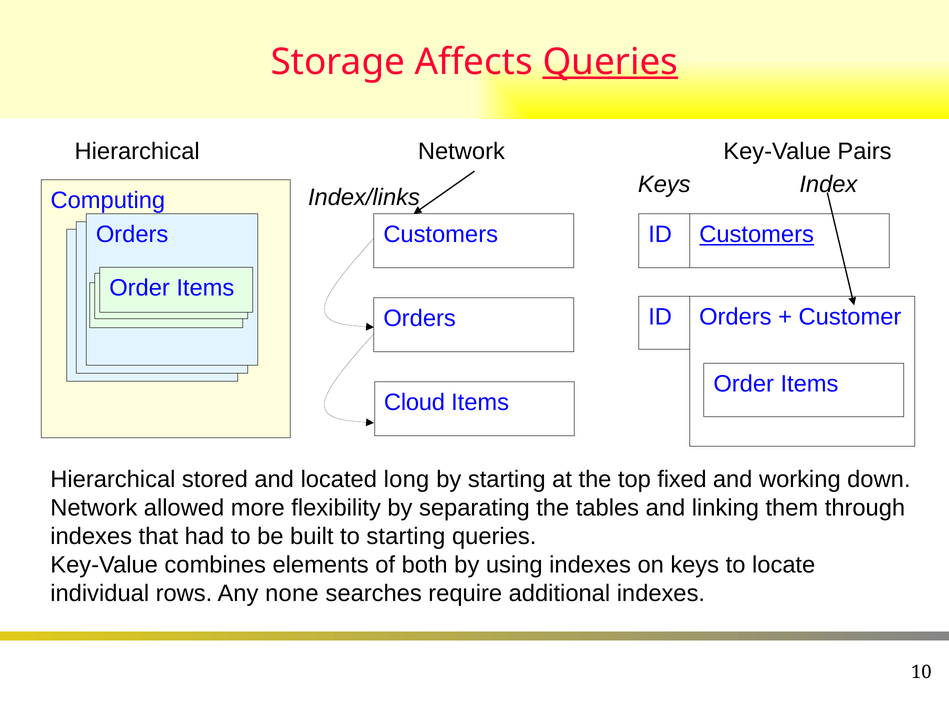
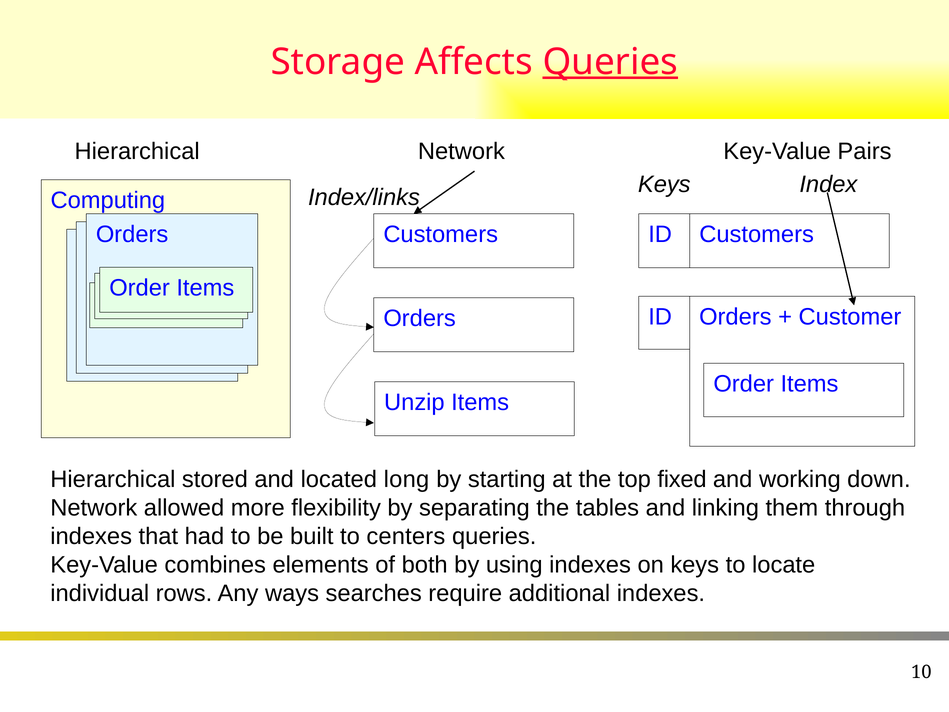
Customers underline: present -> none (757, 235)
Cloud: Cloud -> Unzip (414, 402)
to starting: starting -> centers (406, 536)
none: none -> ways (292, 593)
